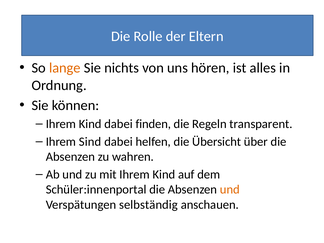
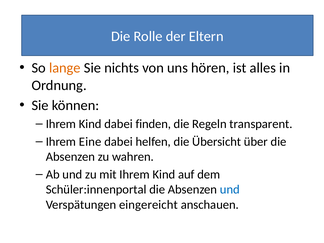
Sind: Sind -> Eine (90, 142)
und colour: orange -> blue (230, 190)
selbständig: selbständig -> eingereicht (148, 205)
